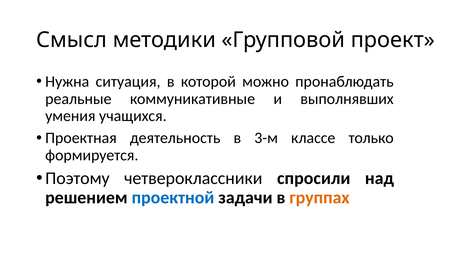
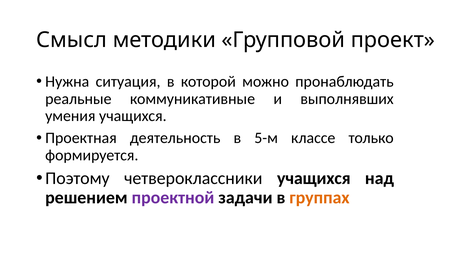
3-м: 3-м -> 5-м (266, 138)
четвероклассники спросили: спросили -> учащихся (314, 178)
проектной colour: blue -> purple (173, 198)
